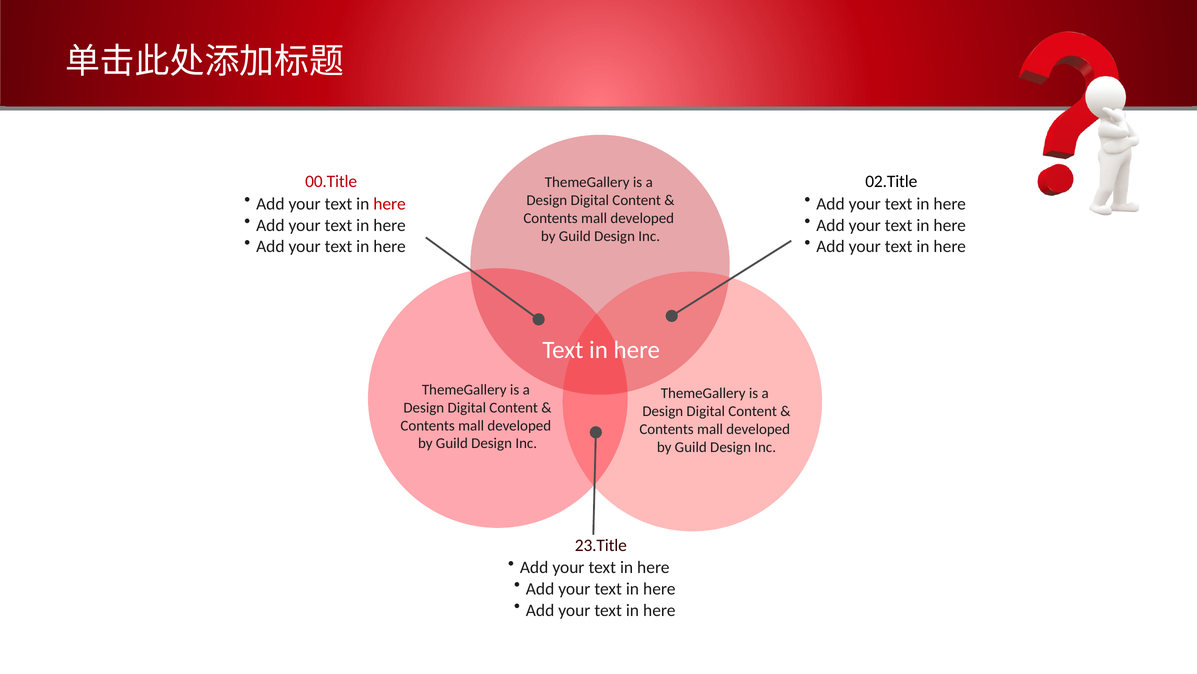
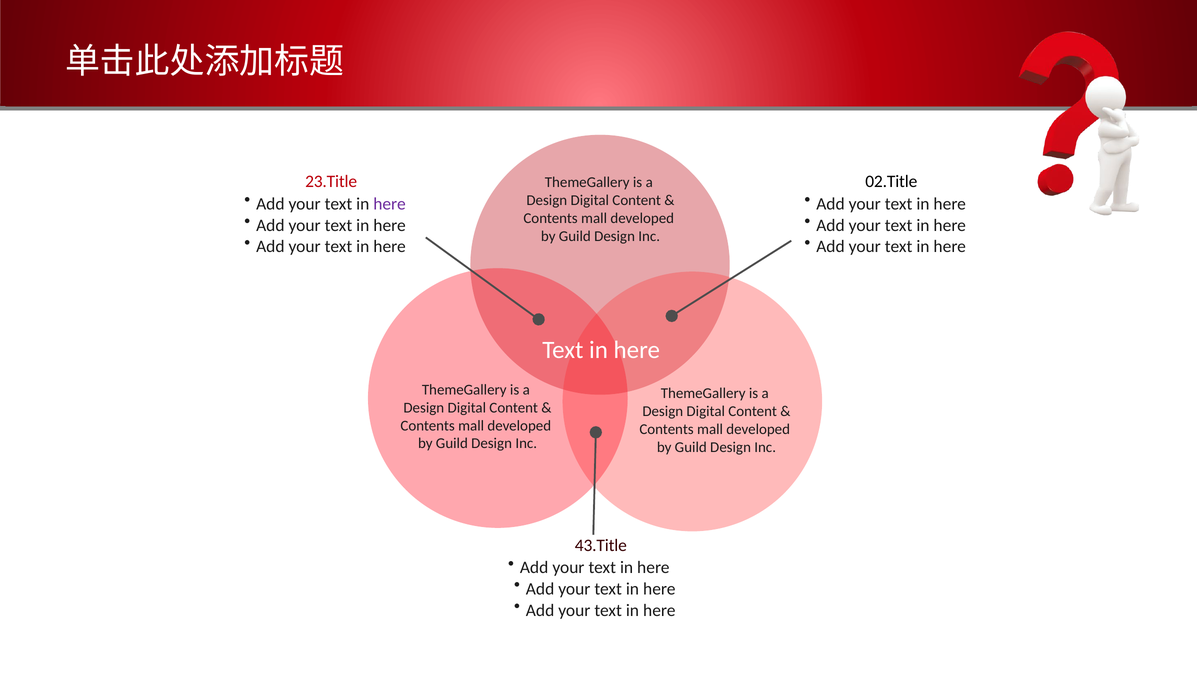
00.Title: 00.Title -> 23.Title (331, 181)
here colour: red -> purple (390, 204)
23.Title: 23.Title -> 43.Title (601, 545)
